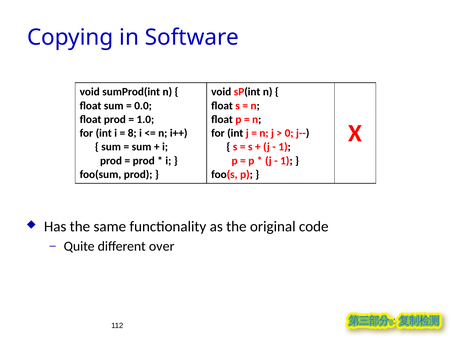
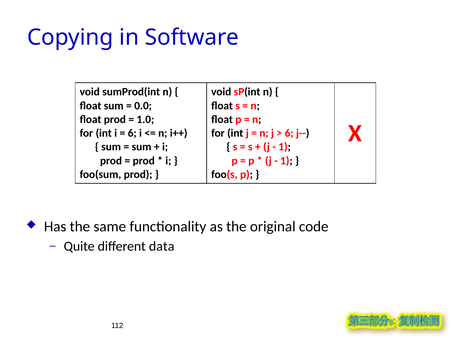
8: 8 -> 6 (132, 133)
0: 0 -> 6 (289, 133)
over: over -> data (162, 247)
